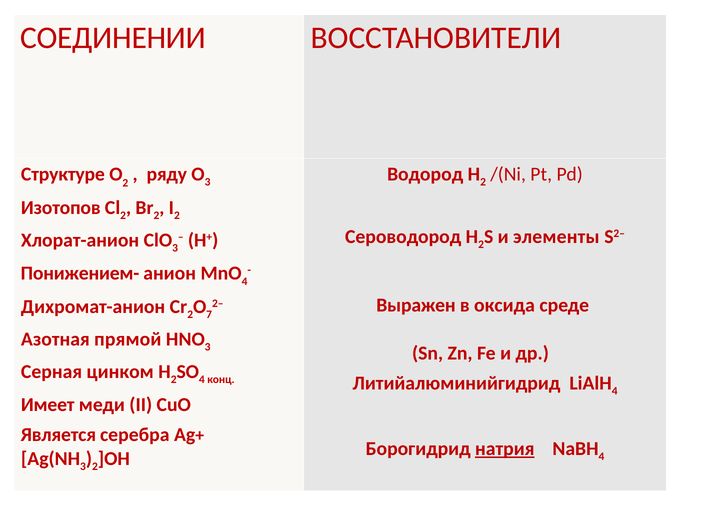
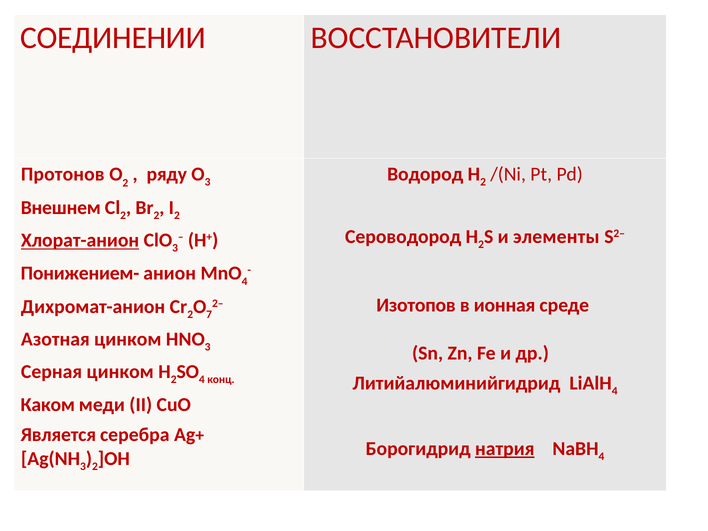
Структуре: Структуре -> Протонов (63, 174)
Изотопов: Изотопов -> Внешнем (61, 208)
Хлорат-анион underline: none -> present (80, 240)
Выражен: Выражен -> Изотопов (416, 305)
оксида: оксида -> ионная (505, 305)
Азотная прямой: прямой -> цинком (128, 339)
Имеет: Имеет -> Каком (48, 405)
